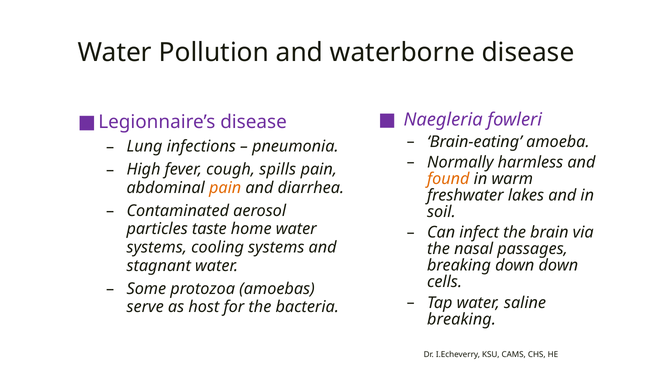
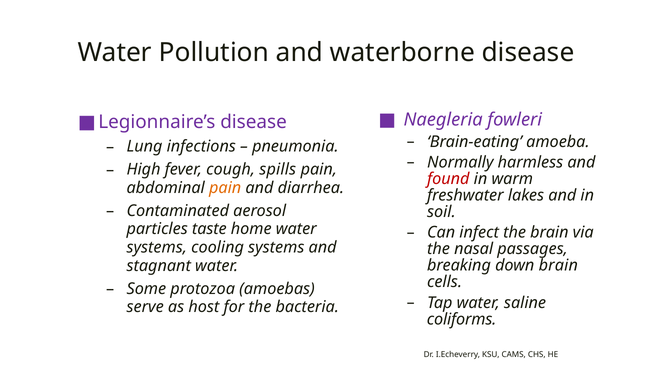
found colour: orange -> red (448, 179)
down down: down -> brain (558, 266)
breaking: breaking -> coliforms (462, 319)
